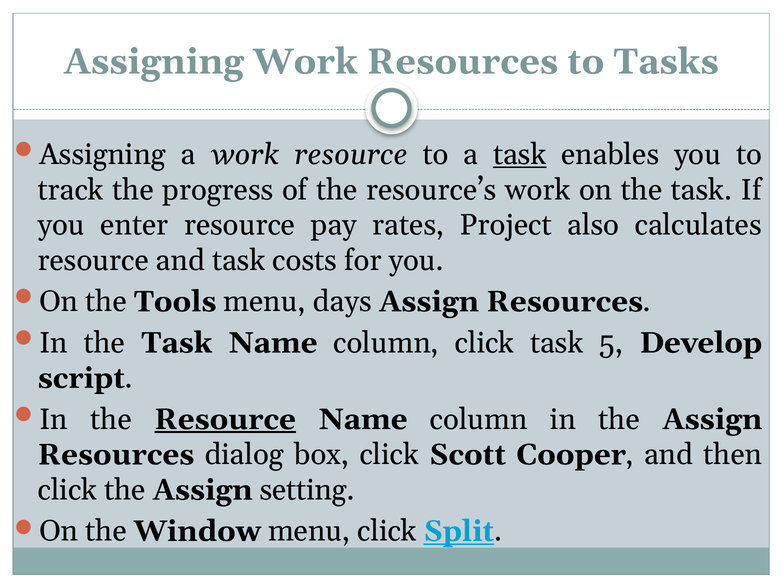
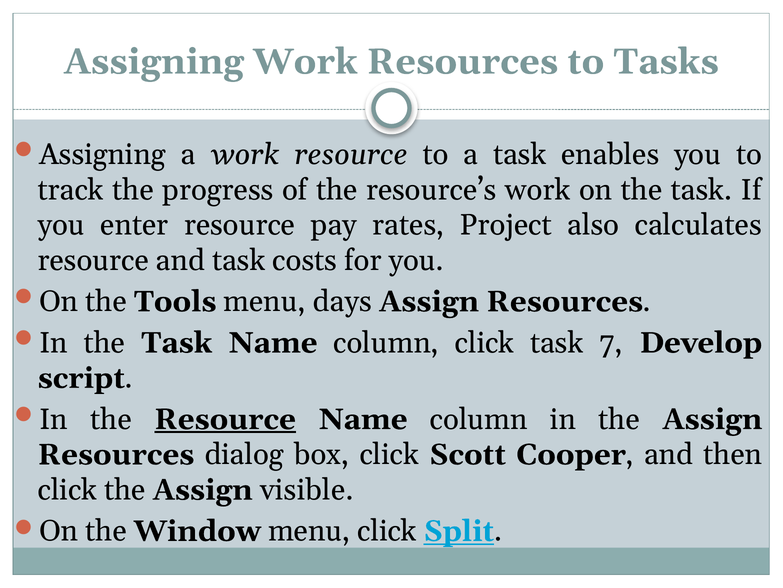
task underline: present -> none (520, 154)
5: 5 -> 7 (611, 342)
setting: setting -> visible (307, 489)
